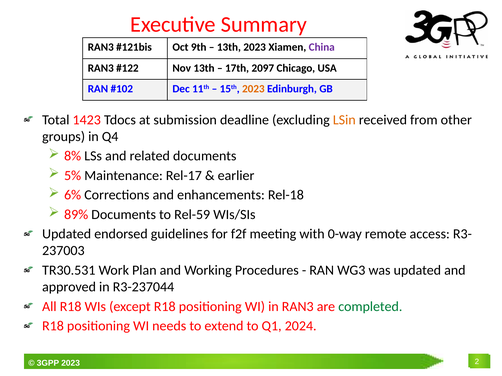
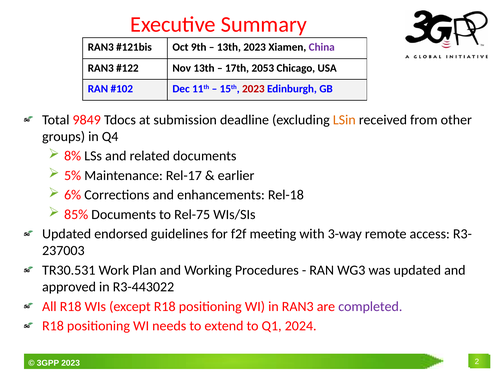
2097: 2097 -> 2053 (263, 68)
2023 colour: orange -> red (253, 89)
1423: 1423 -> 9849 (87, 120)
89%: 89% -> 85% (76, 215)
Rel-59: Rel-59 -> Rel-75 (192, 215)
0-way: 0-way -> 3-way (345, 234)
R3-237044: R3-237044 -> R3-443022 (143, 287)
completed colour: green -> purple (370, 307)
